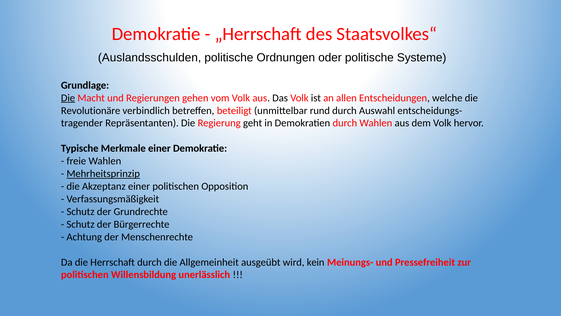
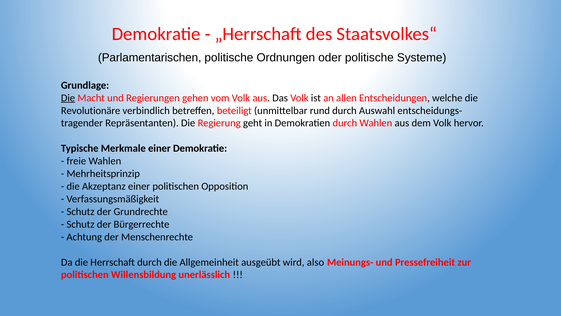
Auslandsschulden: Auslandsschulden -> Parlamentarischen (150, 58)
Mehrheitsprinzip underline: present -> none (103, 173)
kein: kein -> also (315, 262)
